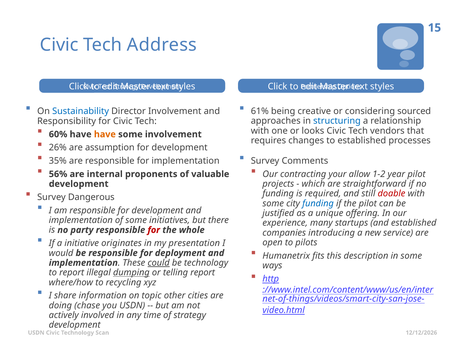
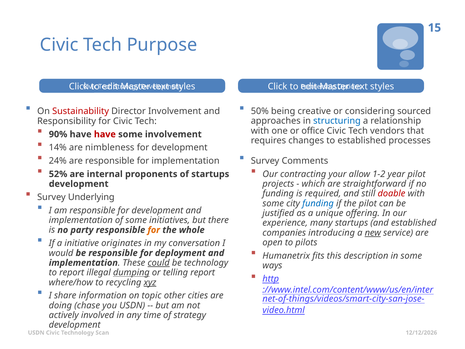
Address: Address -> Purpose (162, 45)
61%: 61% -> 50% (260, 111)
Sustainability colour: blue -> red (81, 111)
60%: 60% -> 90% (58, 134)
have colour: orange -> red (105, 134)
looks: looks -> office (313, 131)
26%: 26% -> 14% (58, 147)
assumption: assumption -> nimbleness (110, 147)
35%: 35% -> 24% (58, 161)
56%: 56% -> 52% (58, 174)
of valuable: valuable -> startups (210, 174)
Dangerous: Dangerous -> Underlying (91, 197)
for colour: red -> orange (154, 230)
new underline: none -> present (373, 233)
presentation: presentation -> conversation (194, 243)
xyz underline: none -> present (150, 282)
